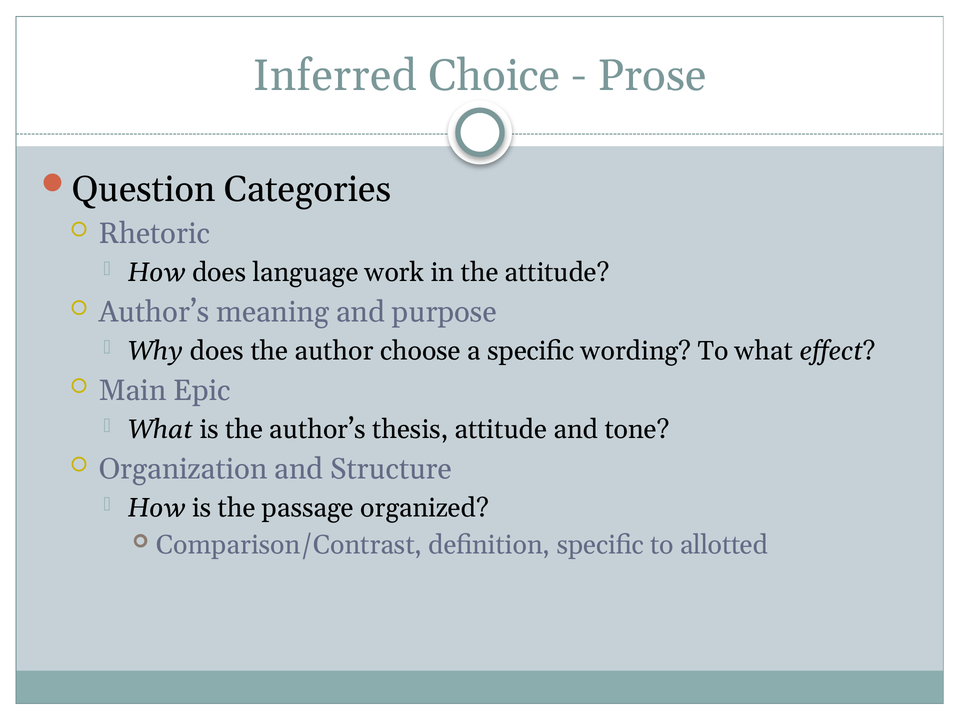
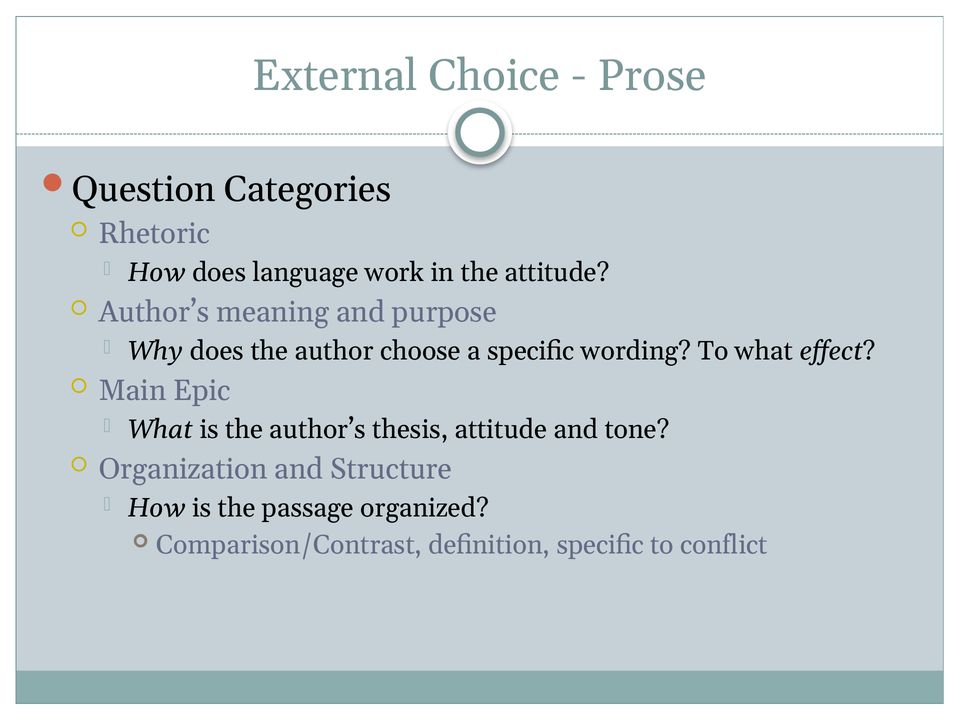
Inferred: Inferred -> External (335, 76)
allotted: allotted -> conflict (724, 545)
